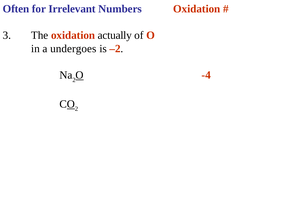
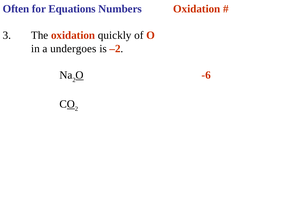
Irrelevant: Irrelevant -> Equations (72, 9)
actually: actually -> quickly (115, 35)
-4: -4 -> -6 (206, 75)
